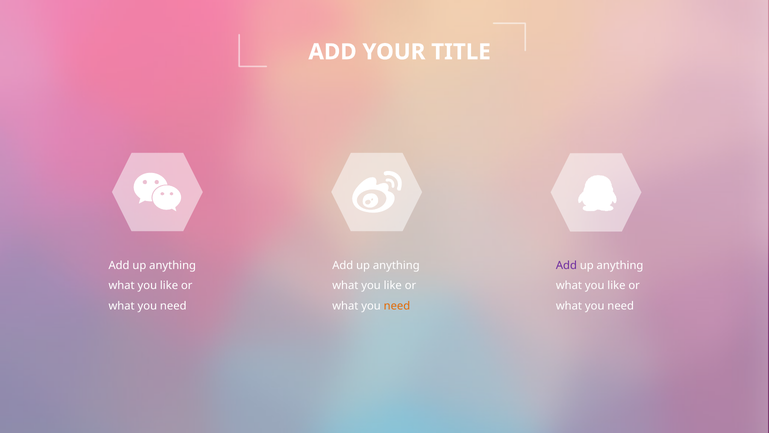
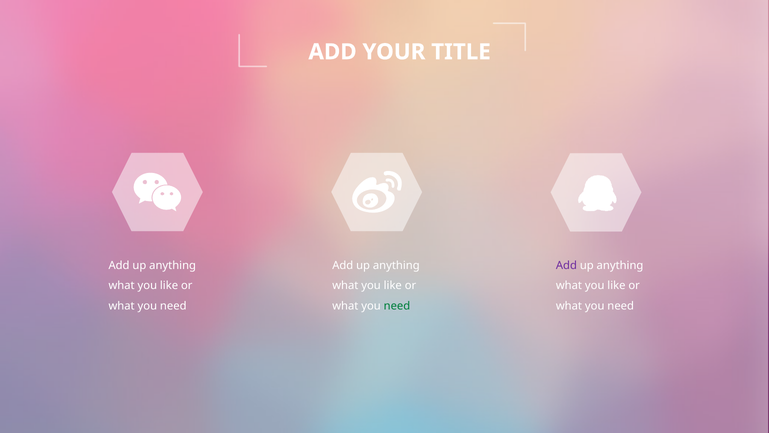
need colour: orange -> green (397, 306)
